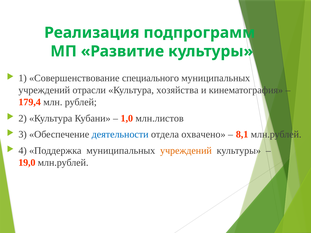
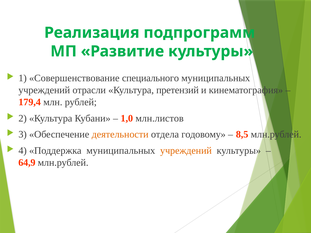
хозяйства: хозяйства -> претензий (178, 90)
деятельности colour: blue -> orange (120, 135)
охвачено: охвачено -> годовому (204, 135)
8,1: 8,1 -> 8,5 (242, 135)
19,0: 19,0 -> 64,9 (27, 163)
